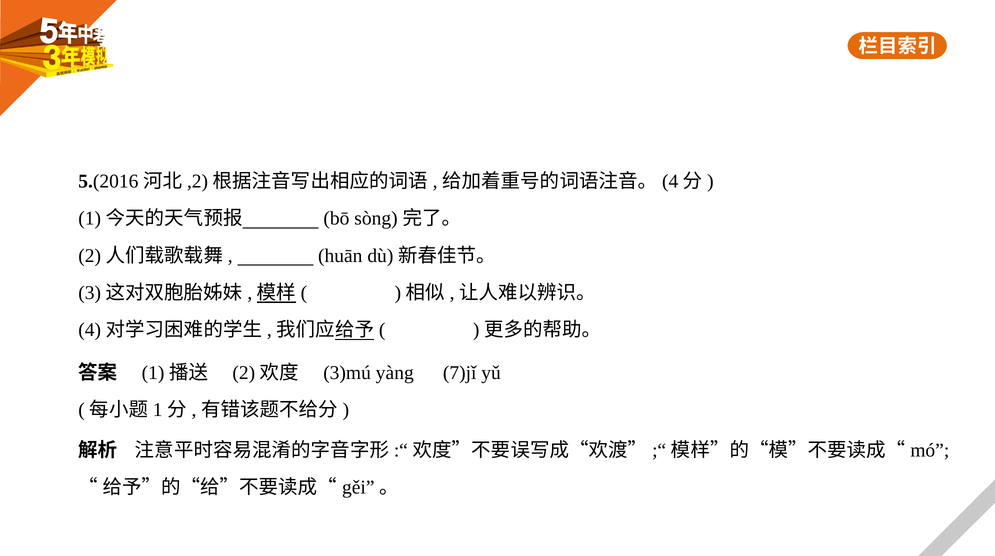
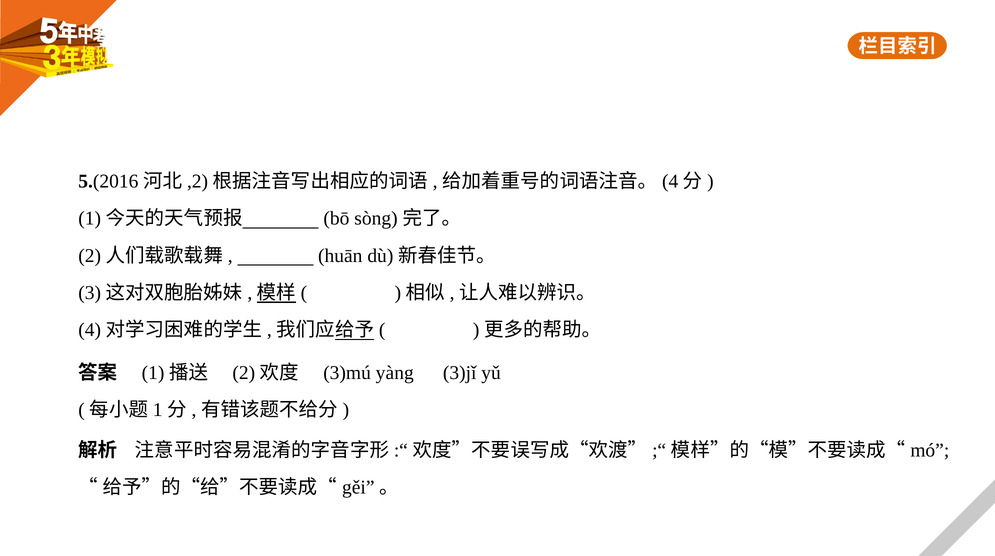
7)jǐ: 7)jǐ -> 3)jǐ (460, 373)
